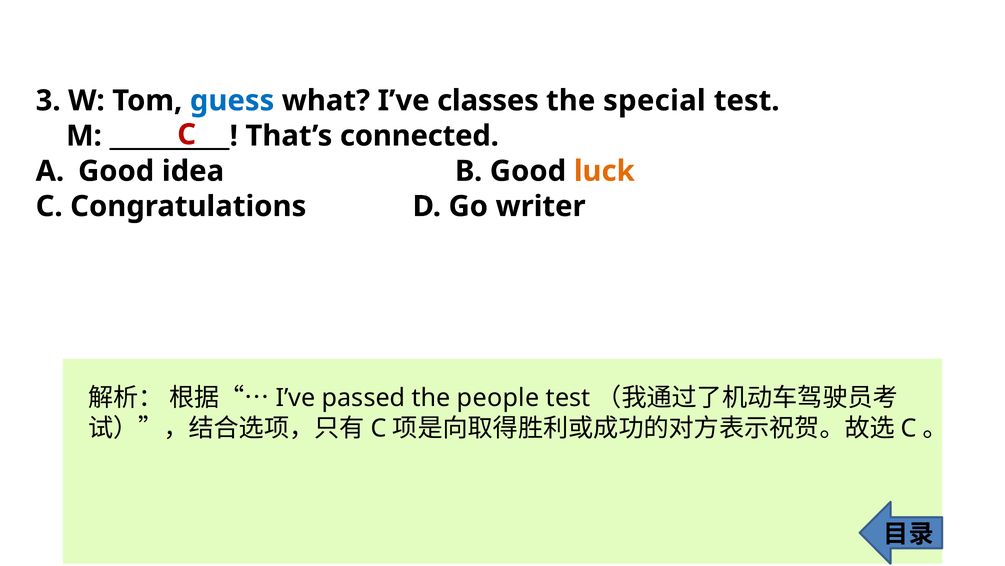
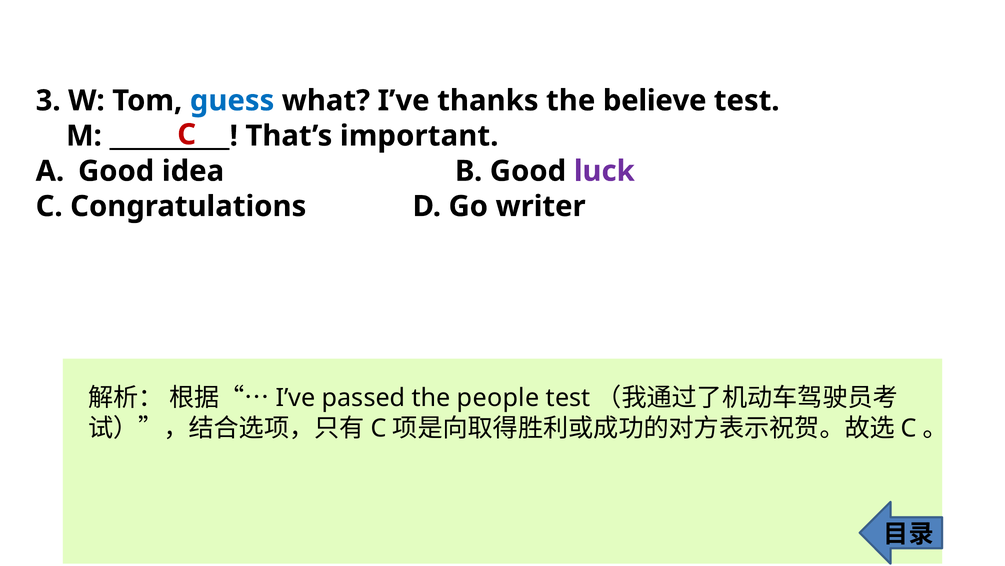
classes: classes -> thanks (488, 101)
special: special -> believe (655, 101)
connected: connected -> important (419, 136)
luck colour: orange -> purple (604, 171)
